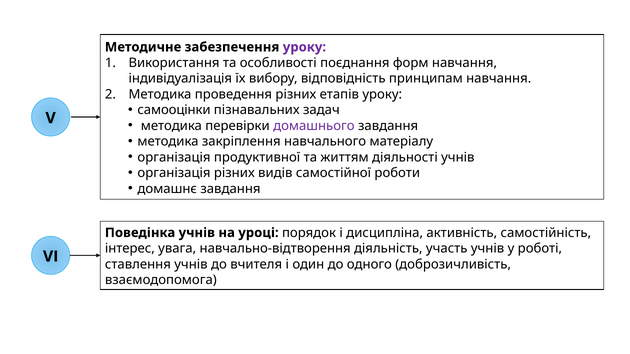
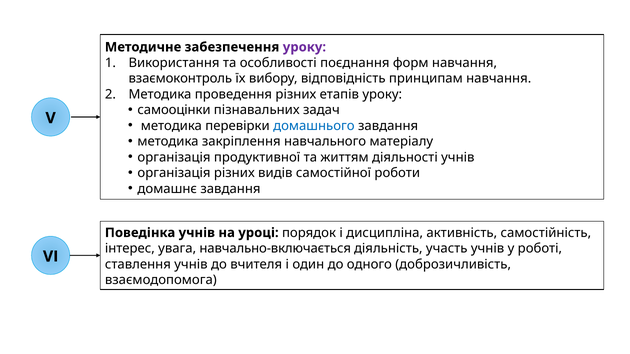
індивідуалізація: індивідуалізація -> взаємоконтроль (180, 79)
домашнього colour: purple -> blue (314, 126)
навчально-відтворення: навчально-відтворення -> навчально-включається (275, 249)
